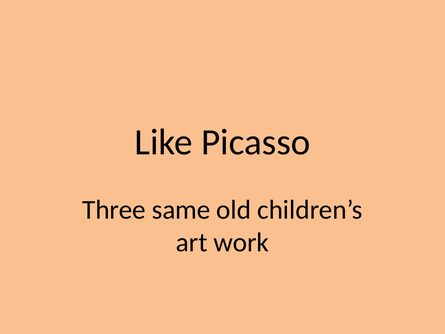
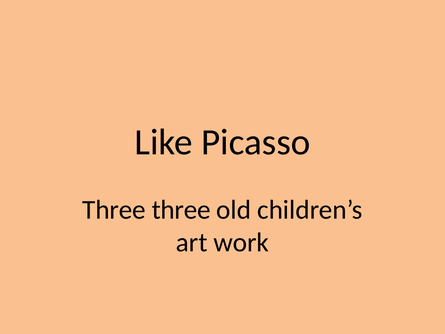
Three same: same -> three (181, 210)
